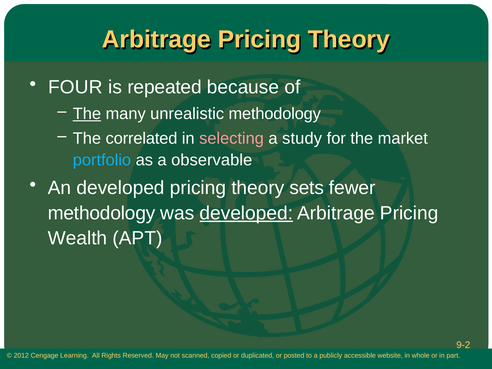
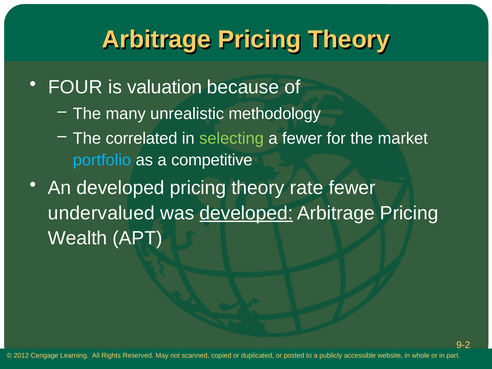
repeated: repeated -> valuation (165, 87)
The underline: present -> none (87, 114)
selecting colour: pink -> light green (232, 139)
a study: study -> fewer (302, 139)
observable: observable -> competitive (212, 160)
sets: sets -> rate (307, 188)
methodology: methodology -> undervalued (101, 213)
